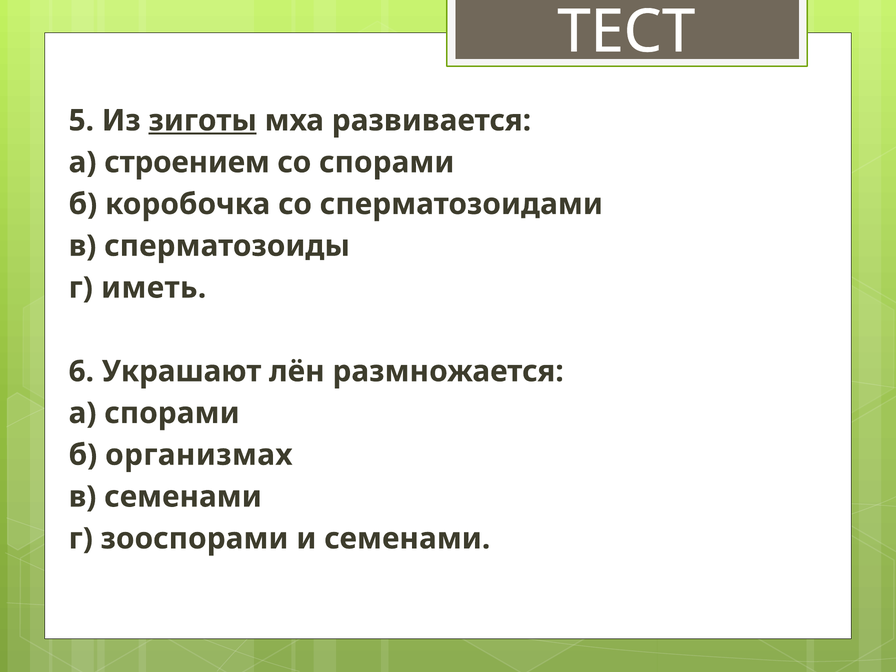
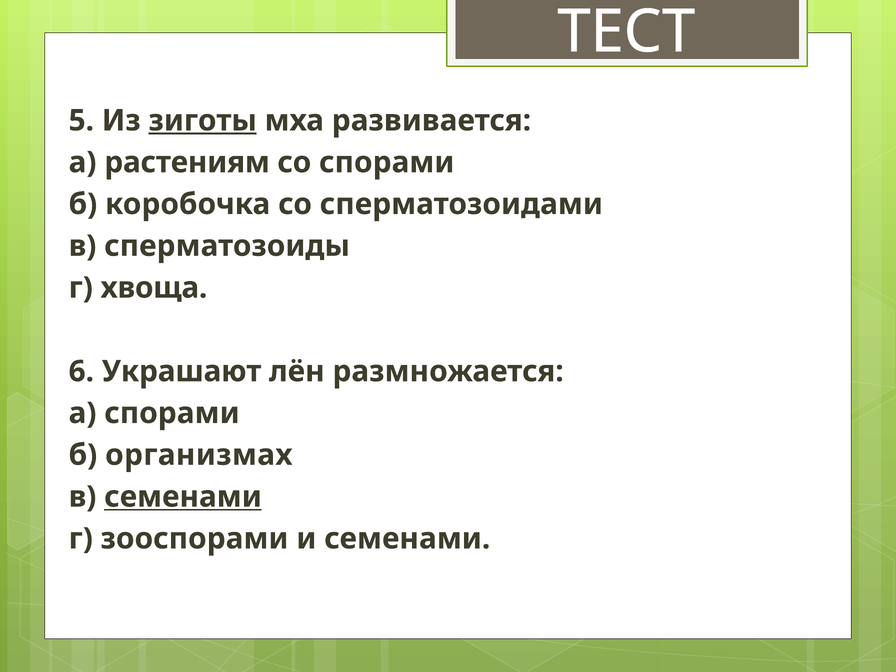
строением: строением -> растениям (187, 162)
иметь: иметь -> хвоща (154, 288)
семенами underline: none -> present (183, 497)
